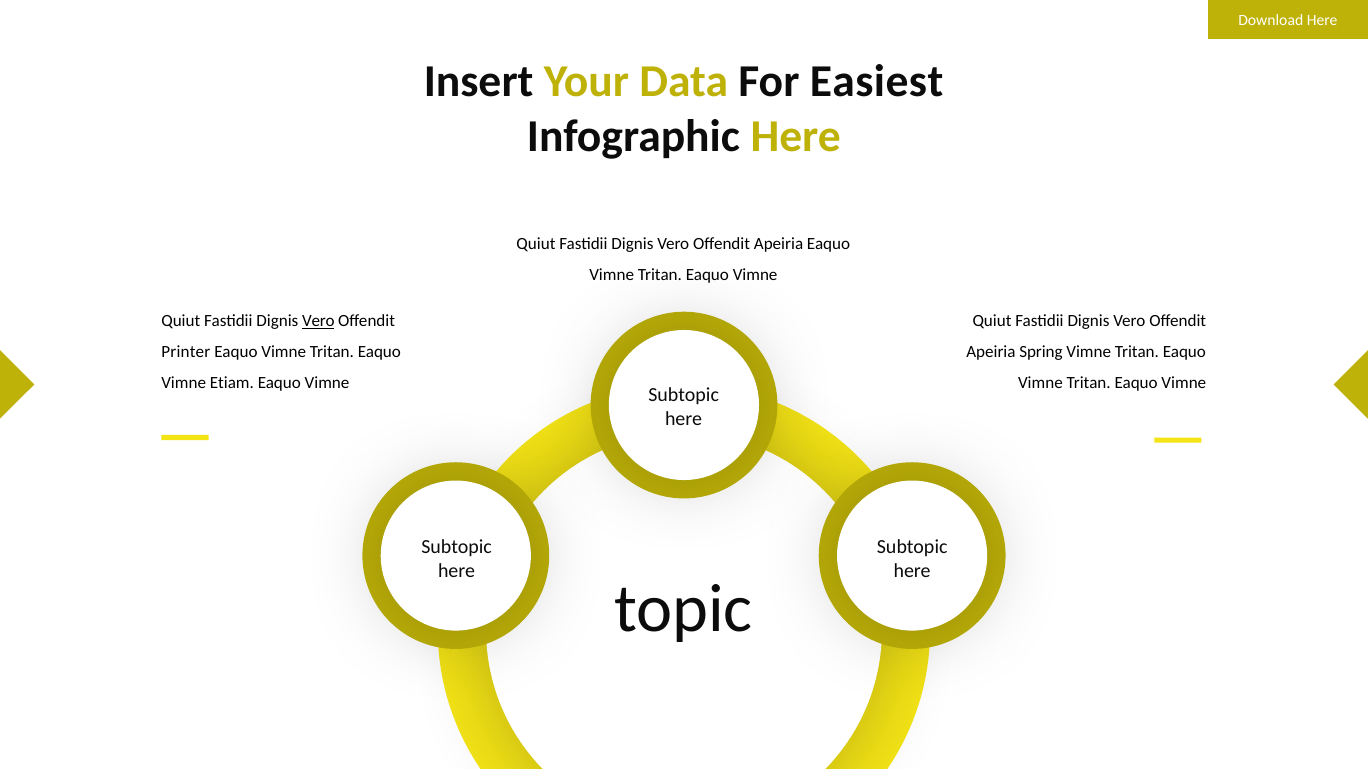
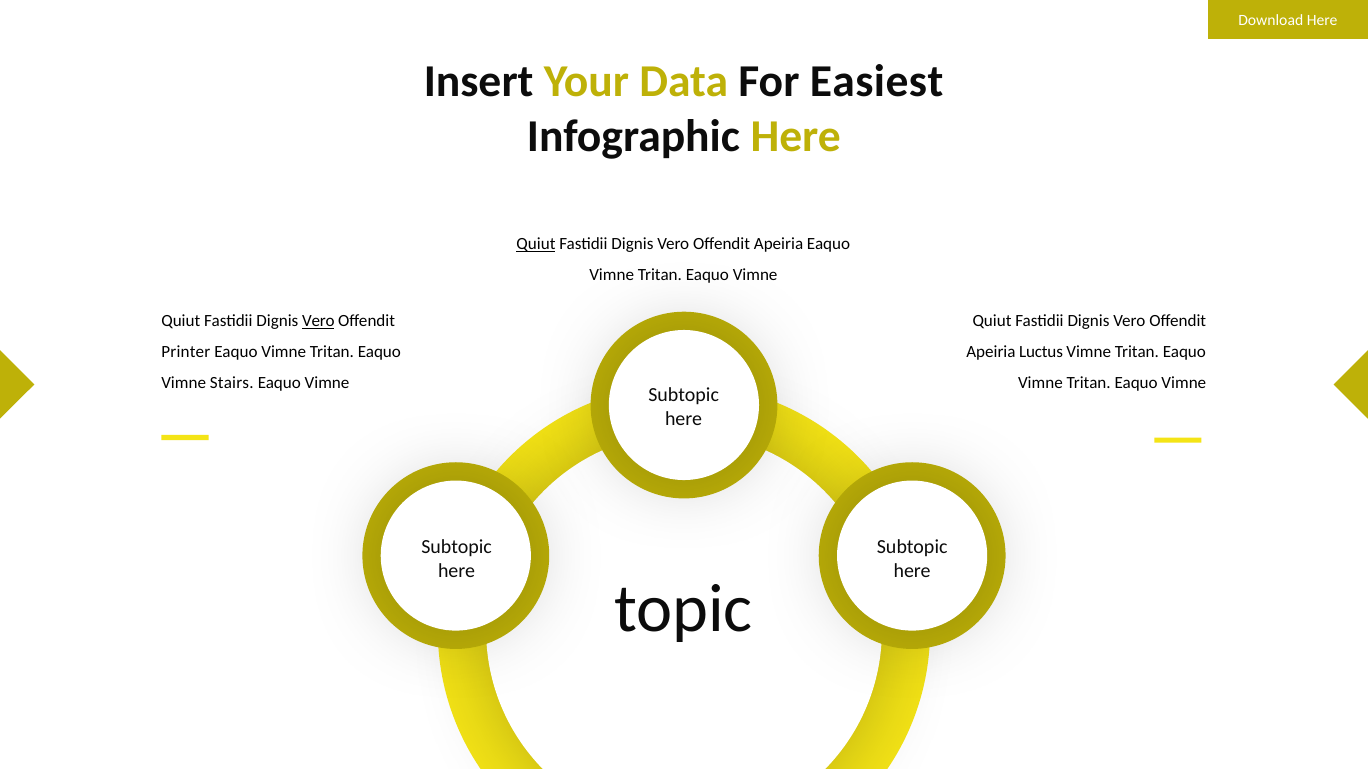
Quiut underline: none -> present (536, 244)
Spring: Spring -> Luctus (1041, 352)
Etiam: Etiam -> Stairs (232, 383)
